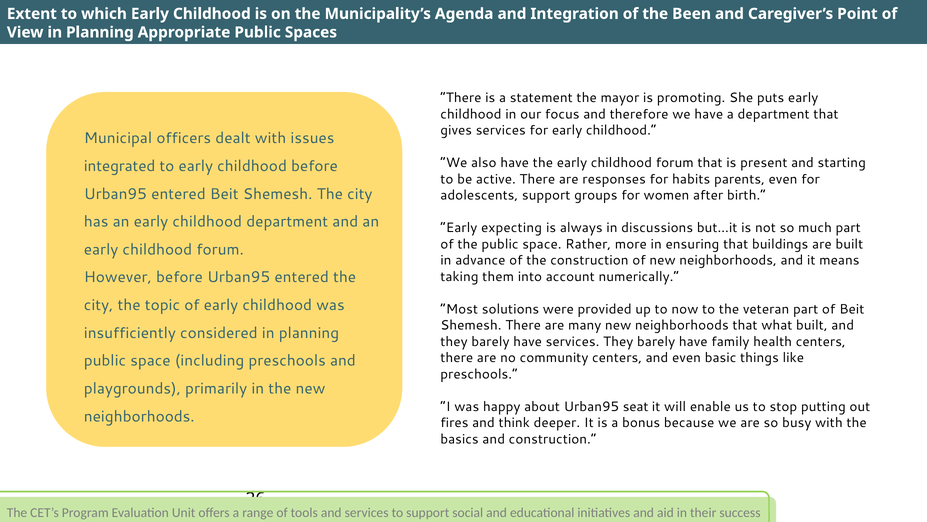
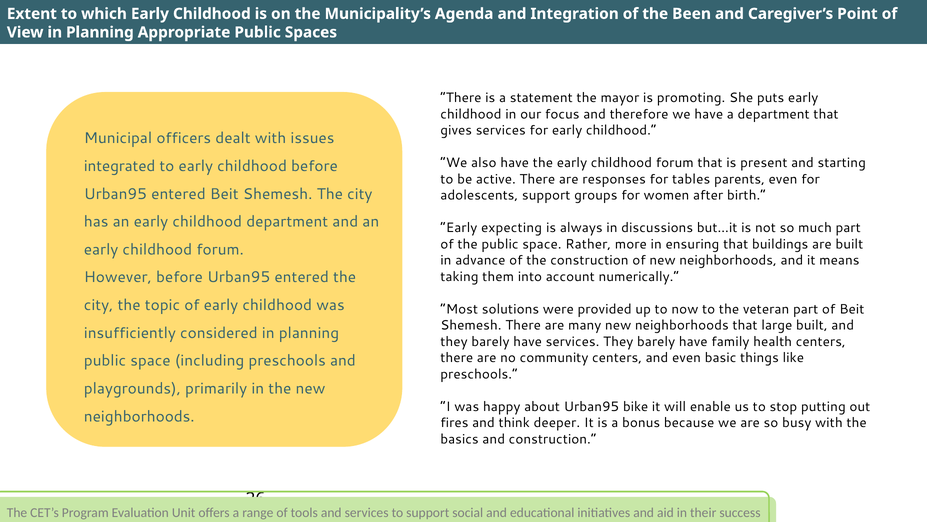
habits: habits -> tables (691, 179)
what: what -> large (777, 325)
seat: seat -> bike (636, 406)
